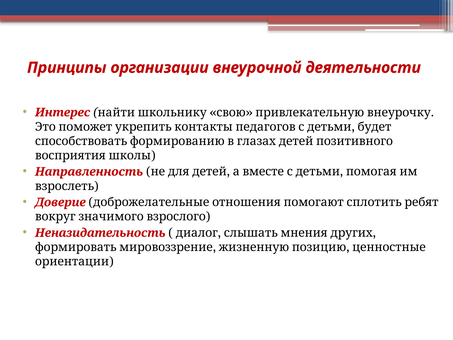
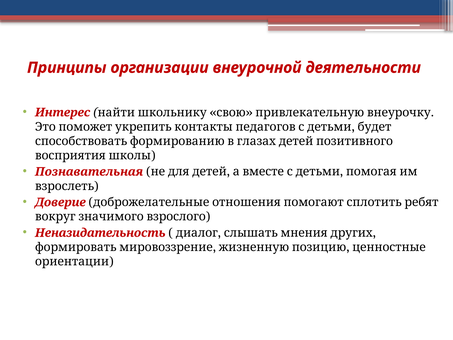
Направленность: Направленность -> Познавательная (89, 172)
